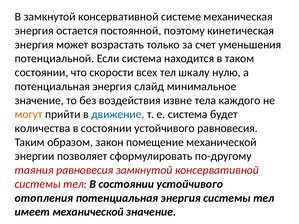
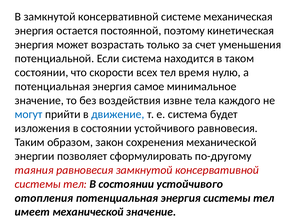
шкалу: шкалу -> время (194, 73)
слайд: слайд -> самое (149, 87)
могут colour: orange -> blue (29, 114)
количества: количества -> изложения (42, 128)
помещение: помещение -> сохренения (155, 142)
